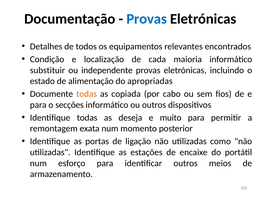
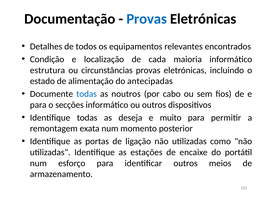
substituir: substituir -> estrutura (47, 70)
independente: independente -> circunstâncias (107, 70)
apropriadas: apropriadas -> antecipadas (150, 81)
todas colour: orange -> blue (87, 94)
copiada: copiada -> noutros (126, 94)
